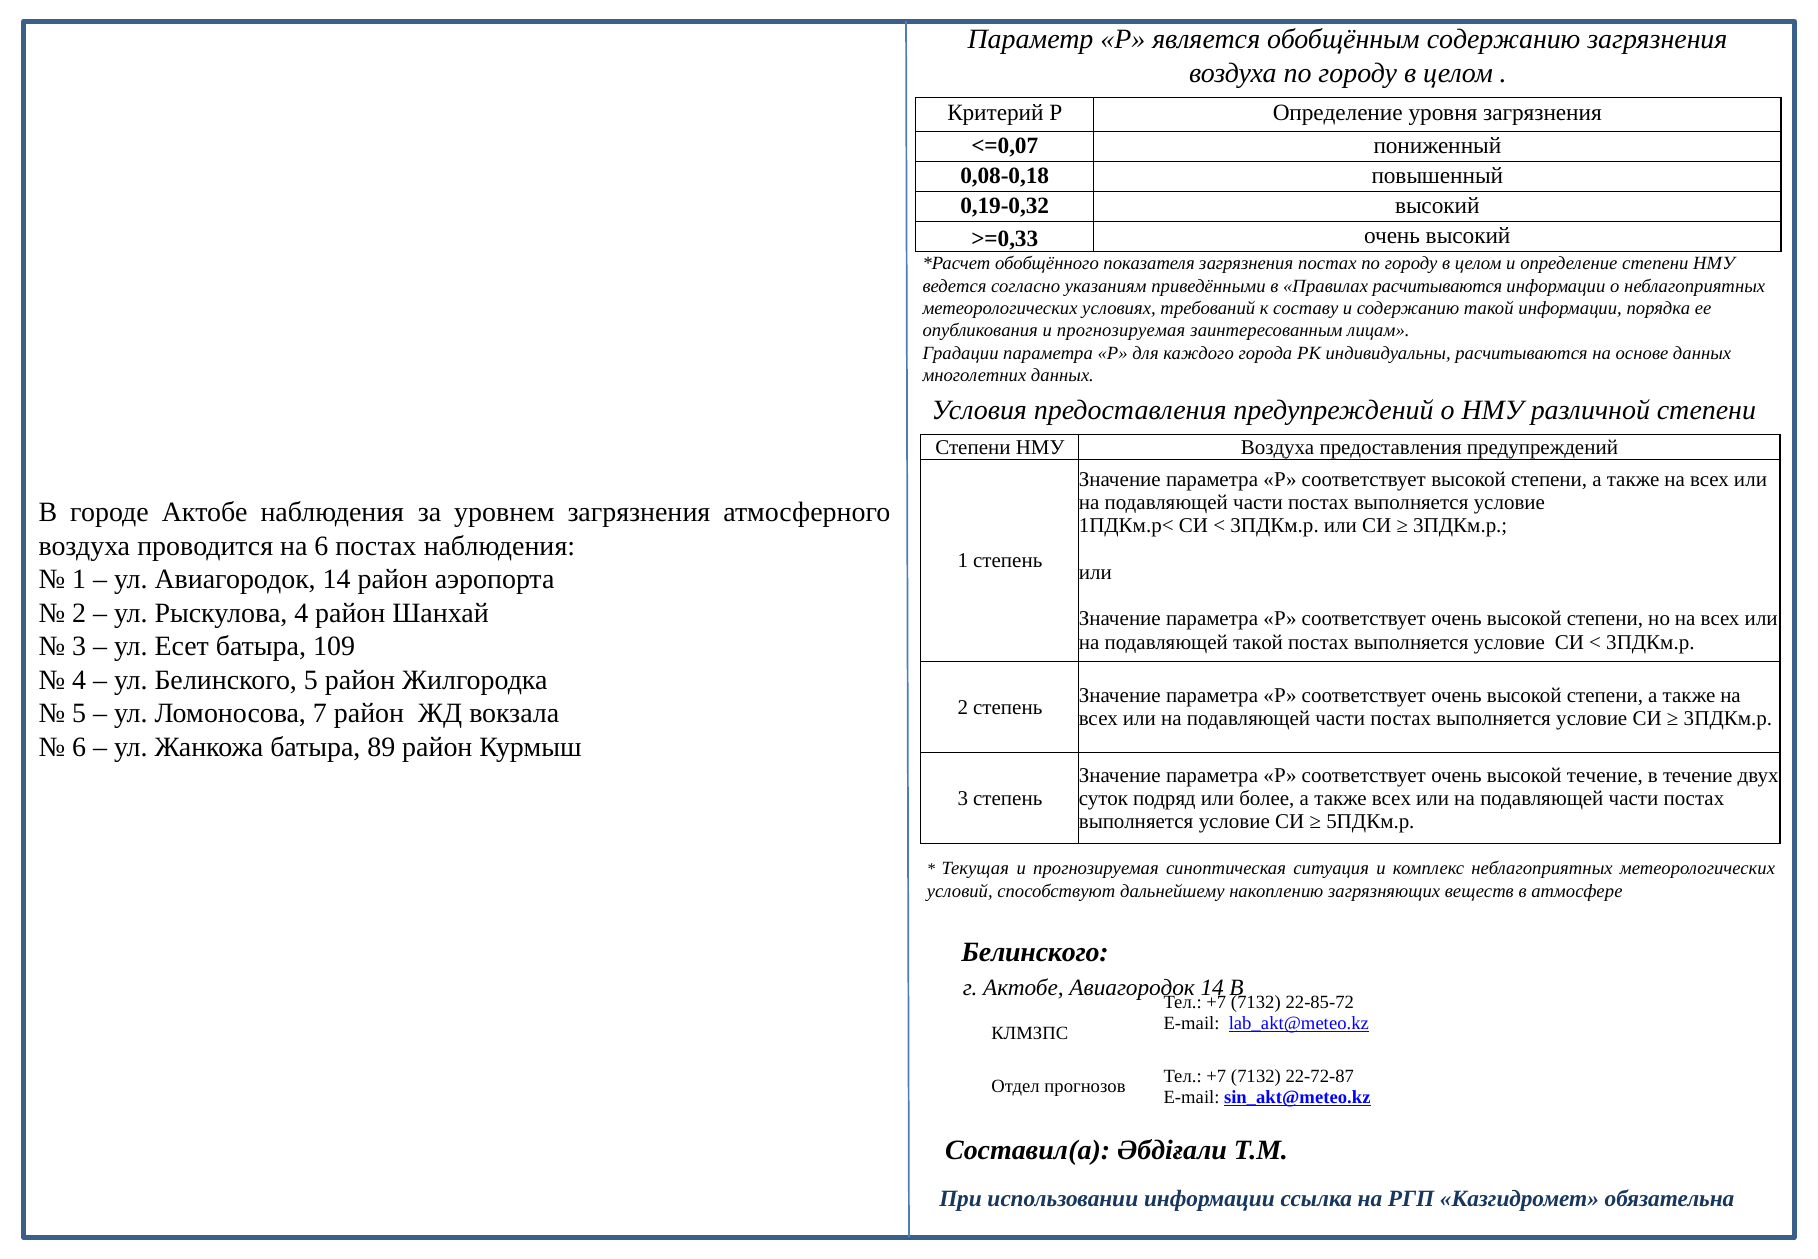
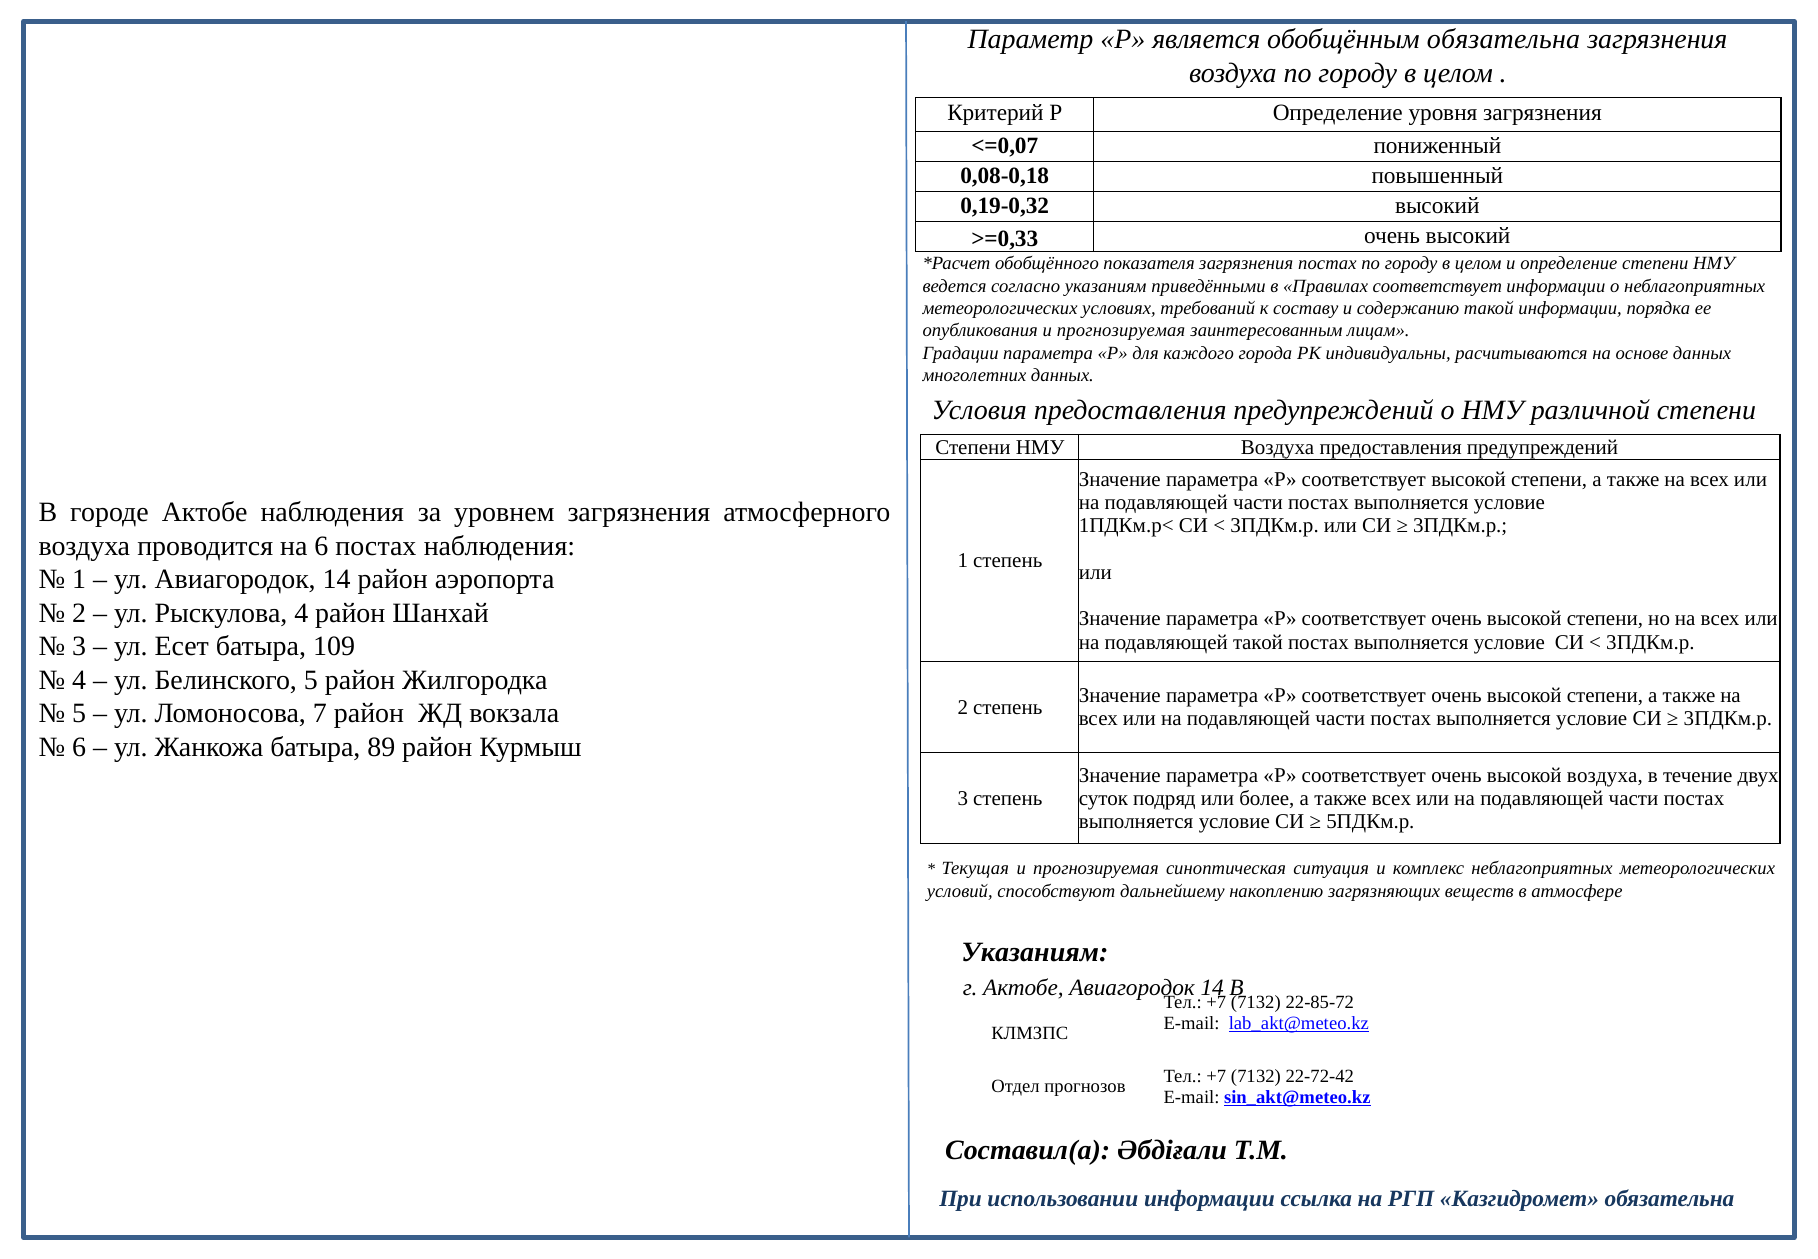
обобщённым содержанию: содержанию -> обязательна (1503, 39)
Правилах расчитываются: расчитываются -> соответствует (1437, 286)
высокой течение: течение -> воздуха (1605, 775)
Белинского: Белинского -> Указаниям (1035, 951)
22-72-87: 22-72-87 -> 22-72-42 (1320, 1076)
